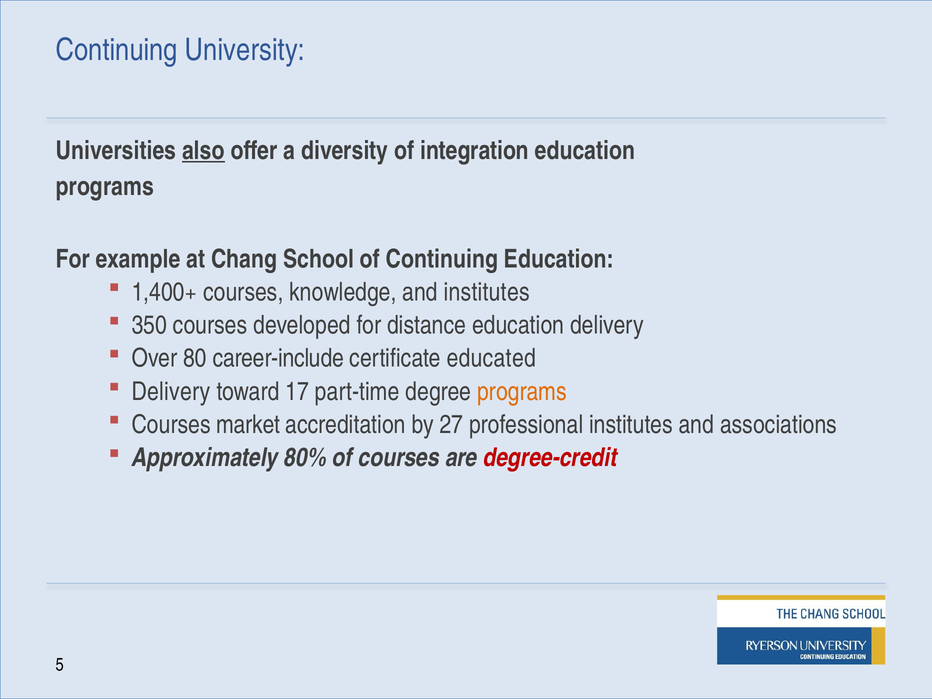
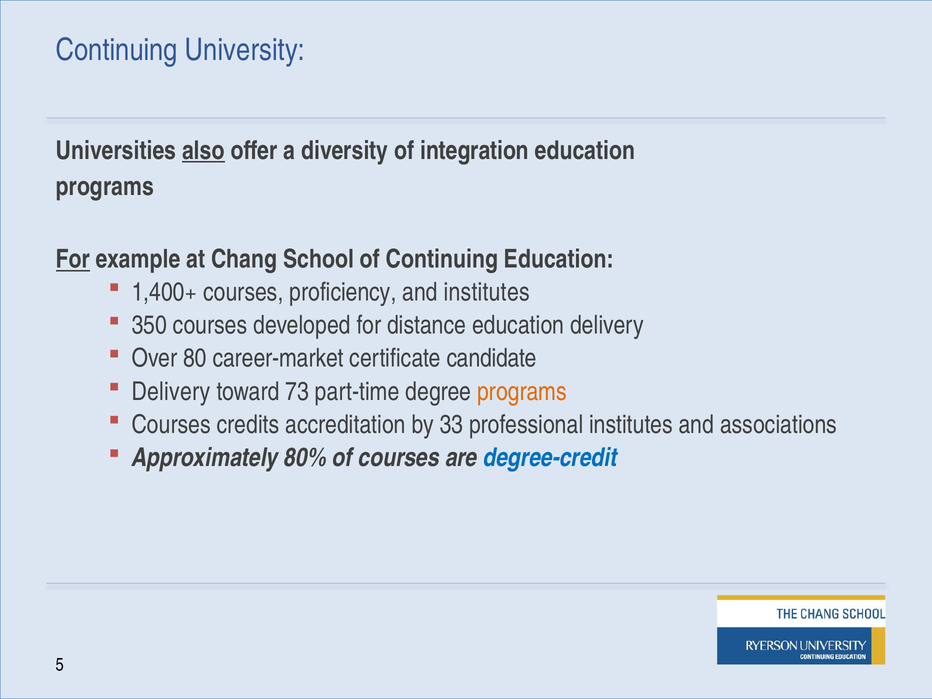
For underline: none -> present (73, 259)
knowledge: knowledge -> proficiency (343, 292)
career-include: career-include -> career-market (278, 358)
educated: educated -> candidate (492, 358)
17: 17 -> 73 (297, 392)
market: market -> credits (248, 425)
27: 27 -> 33 (451, 425)
degree-credit colour: red -> blue (550, 458)
